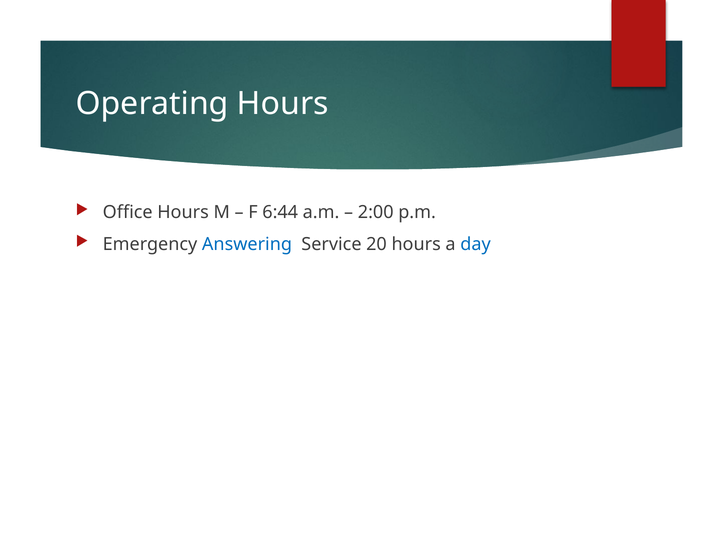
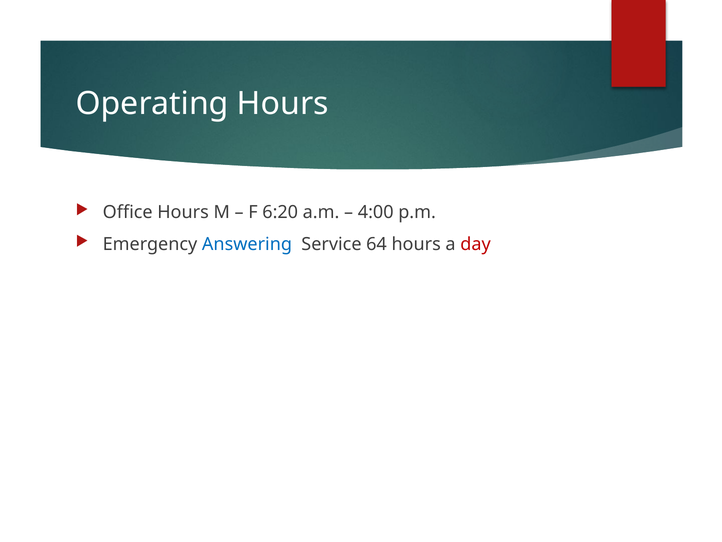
6:44: 6:44 -> 6:20 (280, 212)
2:00: 2:00 -> 4:00 (376, 212)
20: 20 -> 64 (376, 244)
day colour: blue -> red (476, 244)
